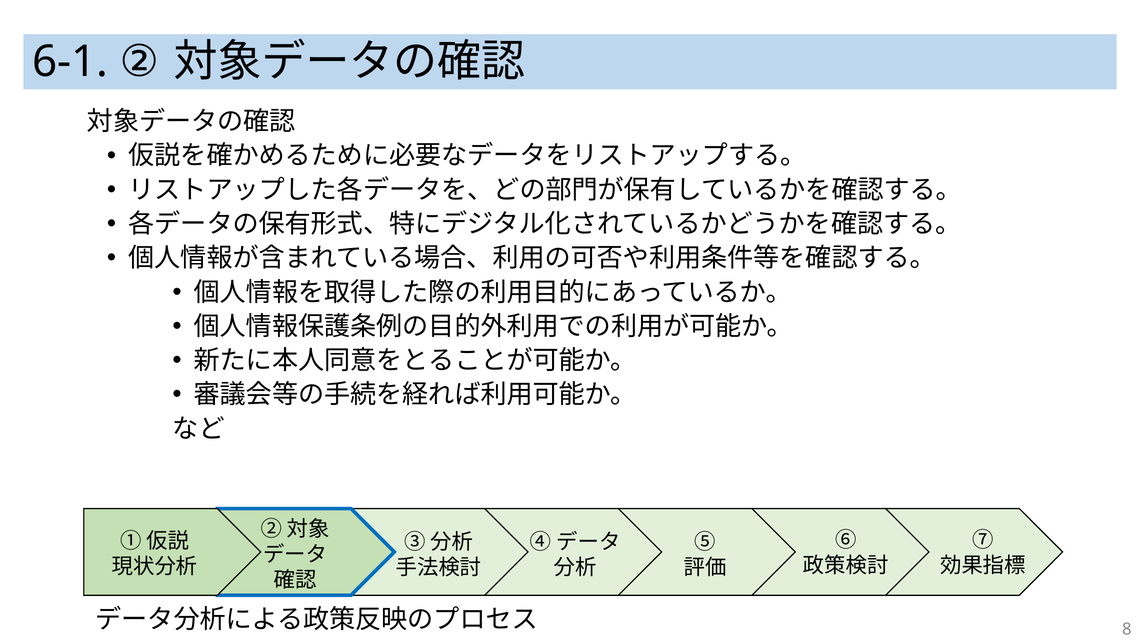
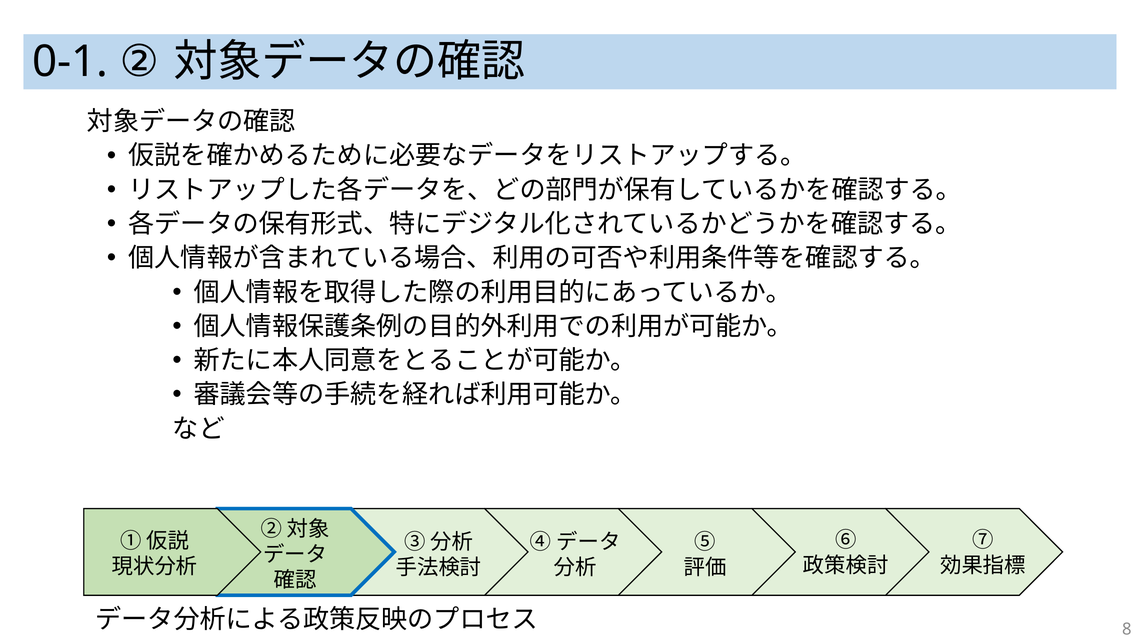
6-1: 6-1 -> 0-1 (70, 62)
